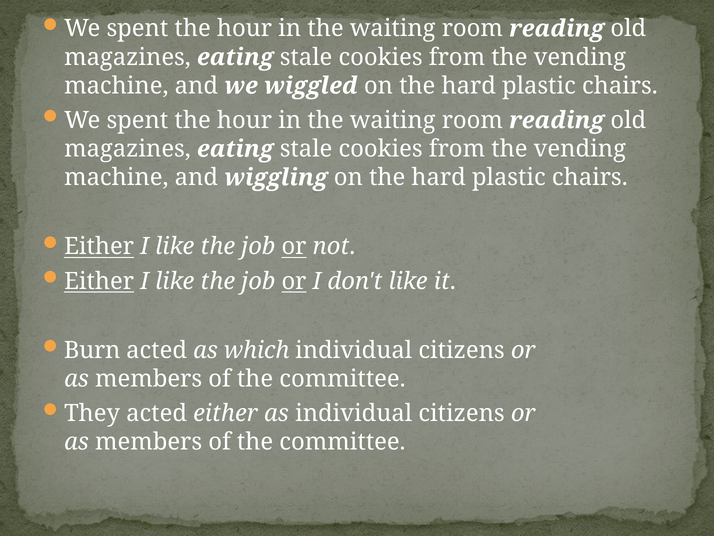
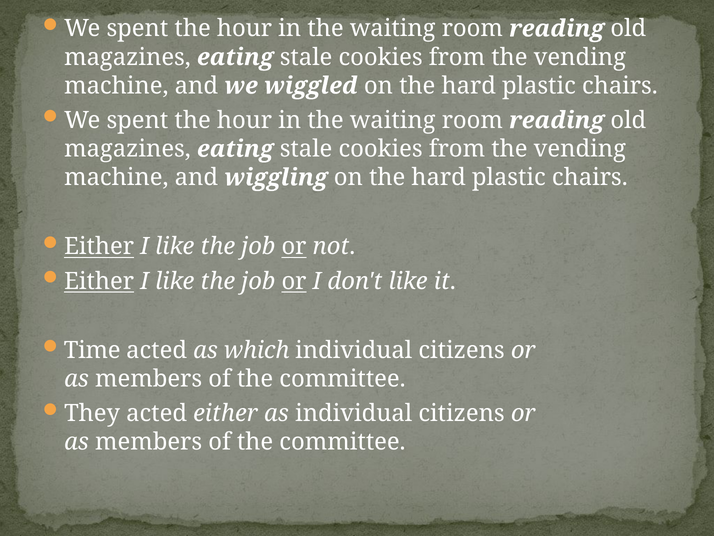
Burn: Burn -> Time (92, 350)
